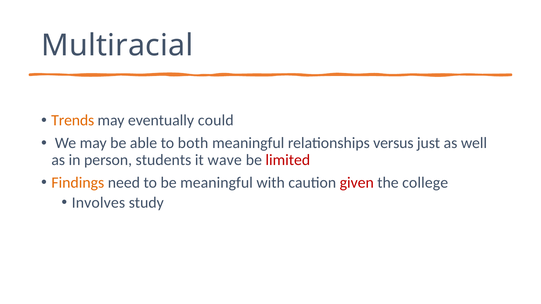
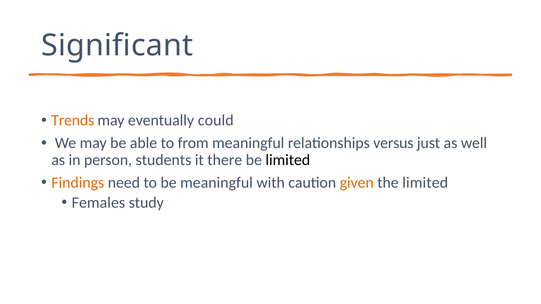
Multiracial: Multiracial -> Significant (117, 45)
both: both -> from (193, 143)
wave: wave -> there (225, 160)
limited colour: red -> black (288, 160)
given colour: red -> orange (357, 183)
the college: college -> limited (425, 183)
Involves: Involves -> Females (98, 203)
